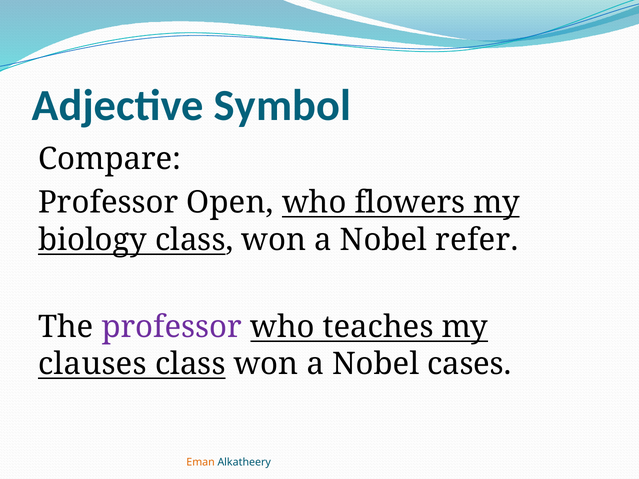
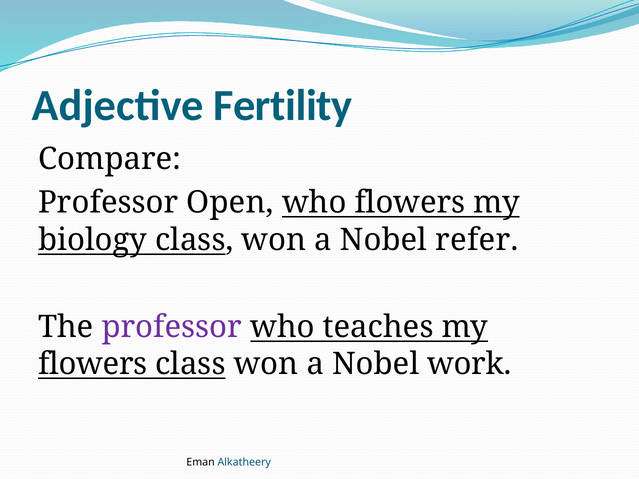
Symbol: Symbol -> Fertility (283, 106)
clauses: clauses -> flowers (93, 364)
cases: cases -> work (469, 364)
Eman colour: orange -> black (201, 462)
